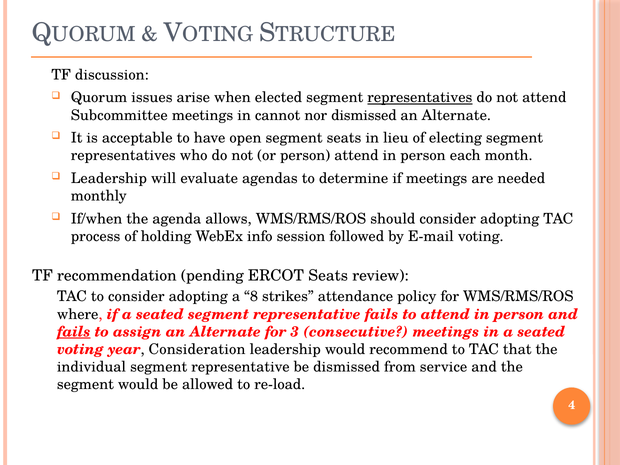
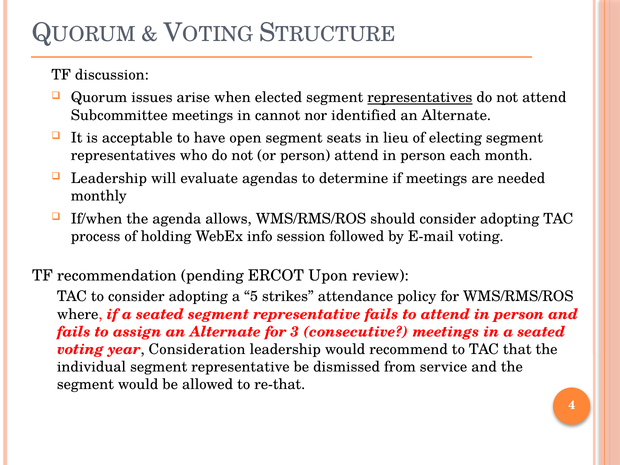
nor dismissed: dismissed -> identified (364, 115)
ERCOT Seats: Seats -> Upon (328, 276)
8: 8 -> 5 (251, 297)
fails underline: present -> none (74, 332)
re-load: re-load -> re-that (280, 385)
